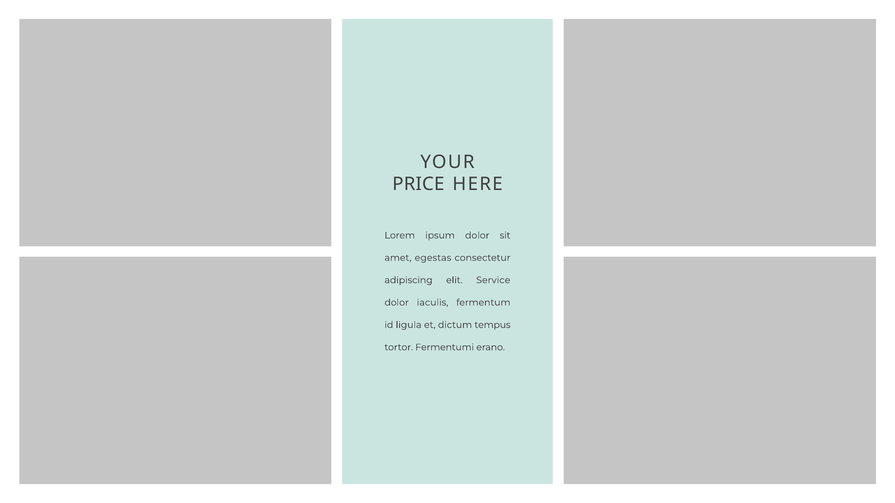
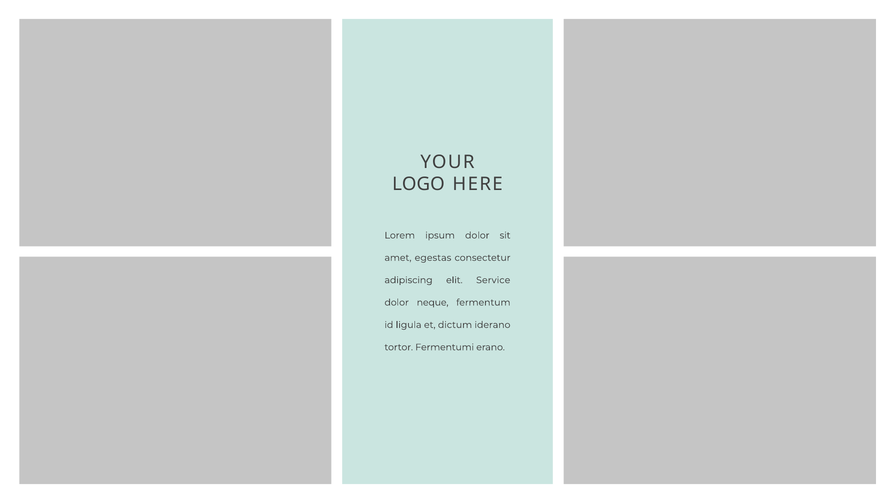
PRICE: PRICE -> LOGO (418, 184)
iaculis: iaculis -> neque (433, 303)
tempus: tempus -> iderano (492, 325)
